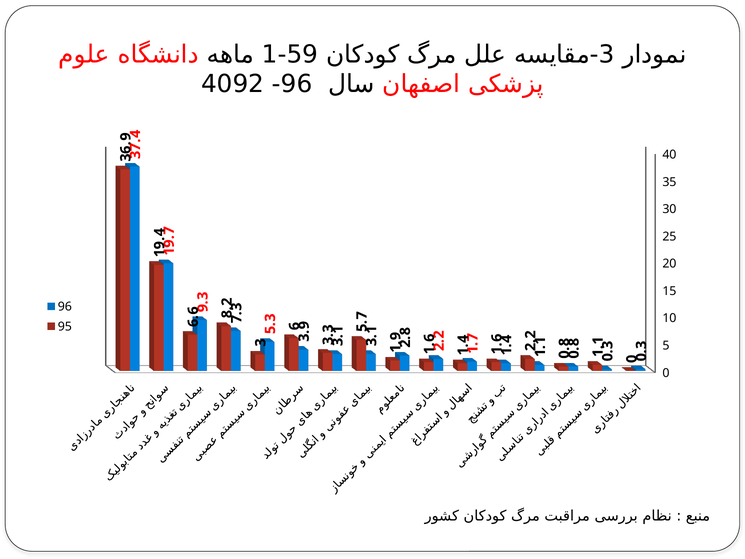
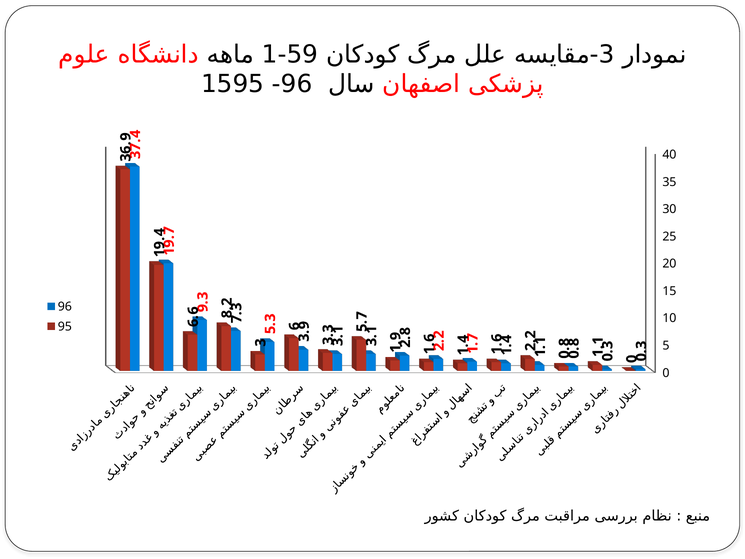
4092: 4092 -> 1595 (233, 84)
